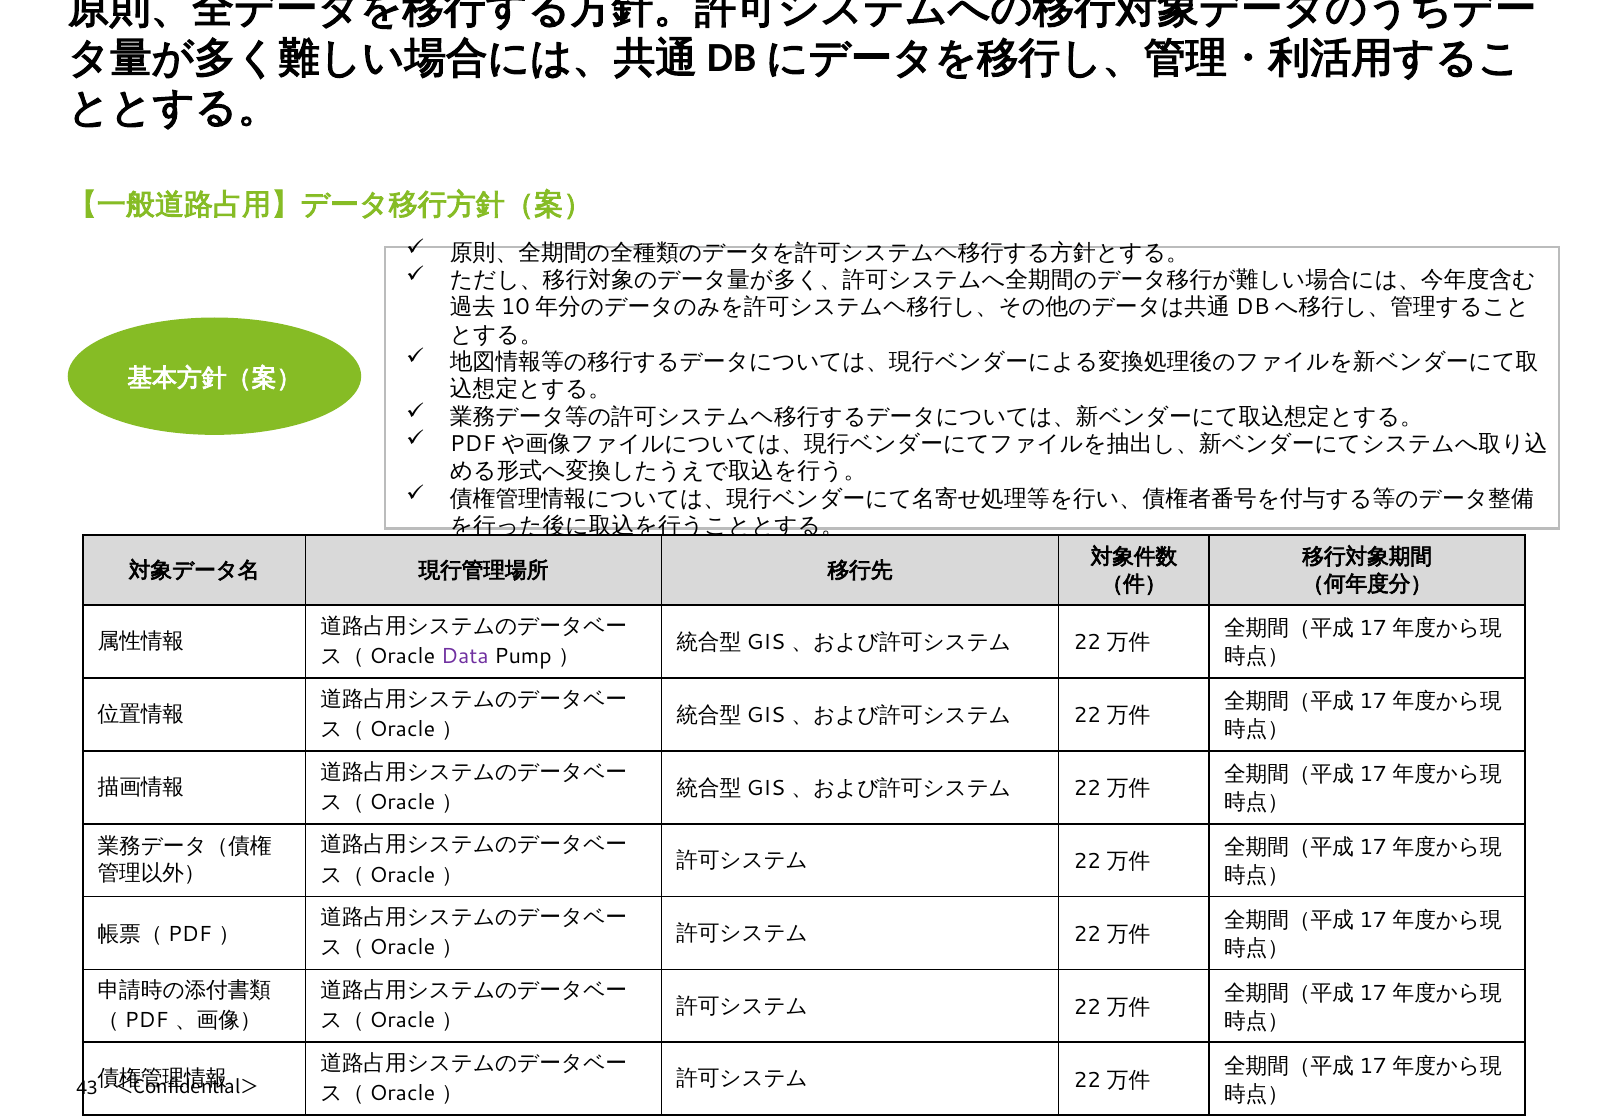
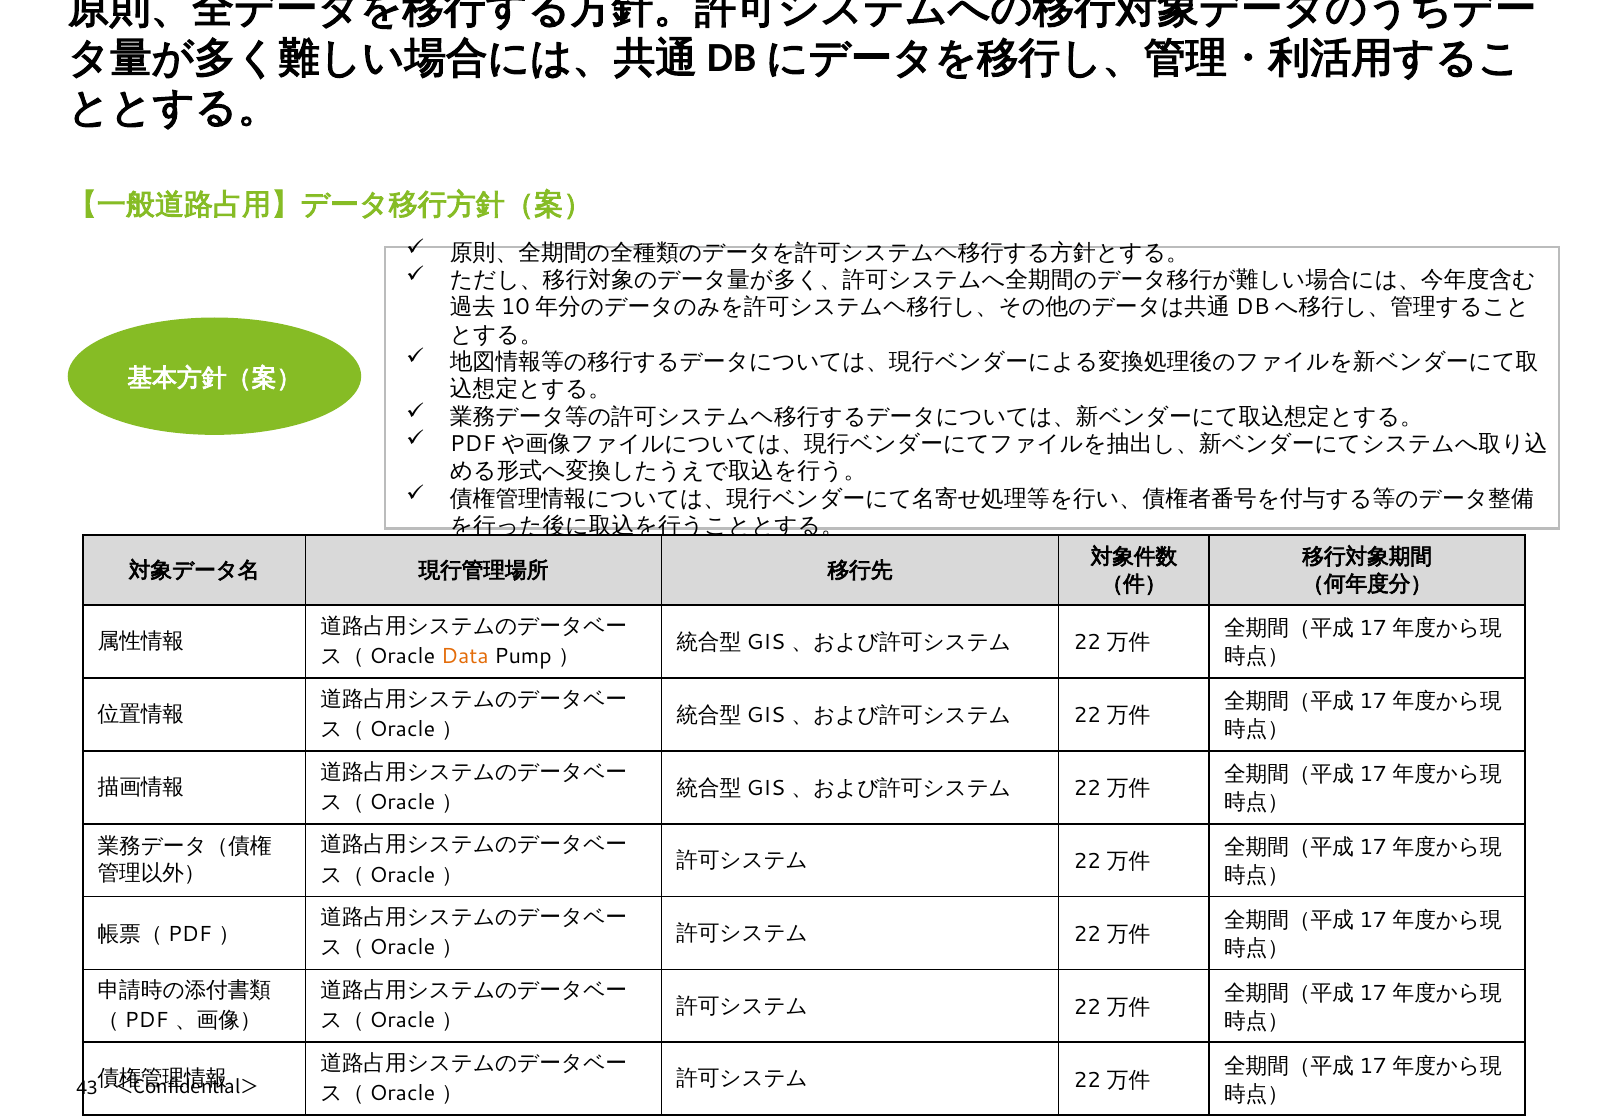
Data colour: purple -> orange (465, 656)
